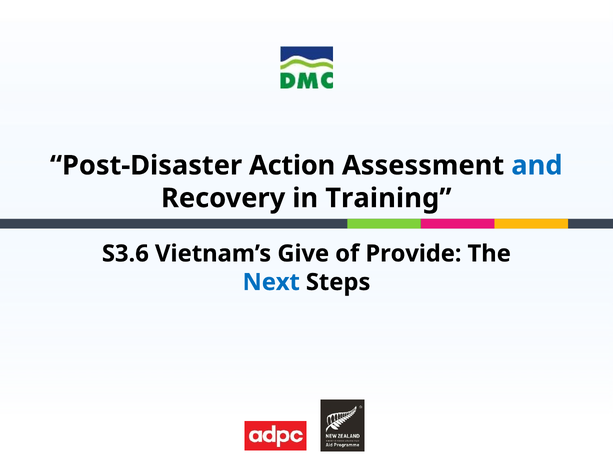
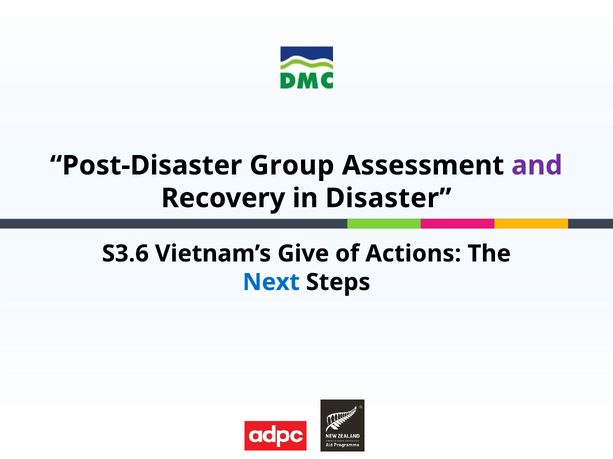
Action: Action -> Group (292, 166)
and colour: blue -> purple (537, 166)
Training: Training -> Disaster (388, 198)
Provide: Provide -> Actions (413, 254)
